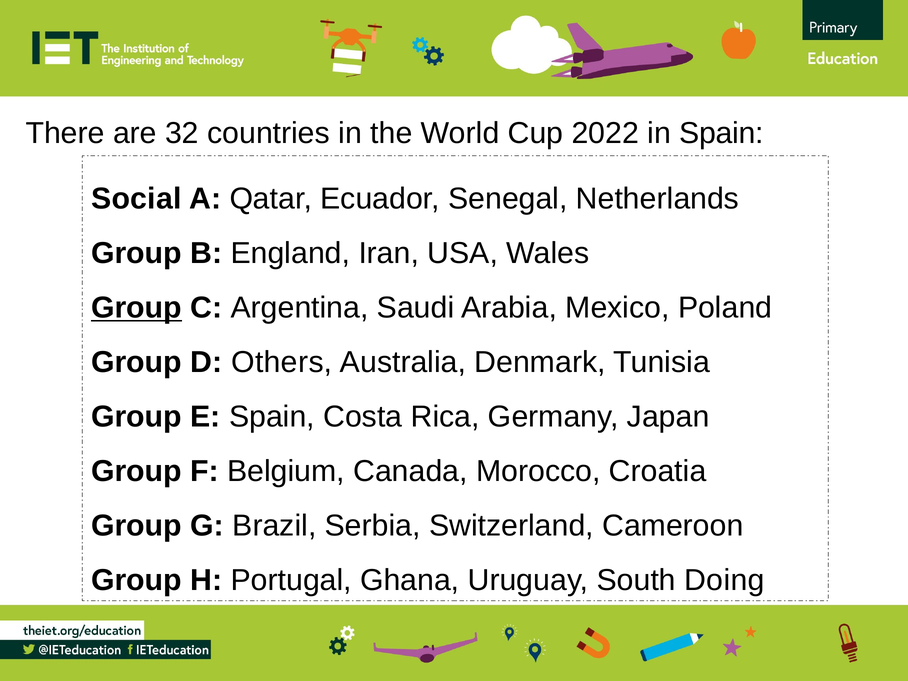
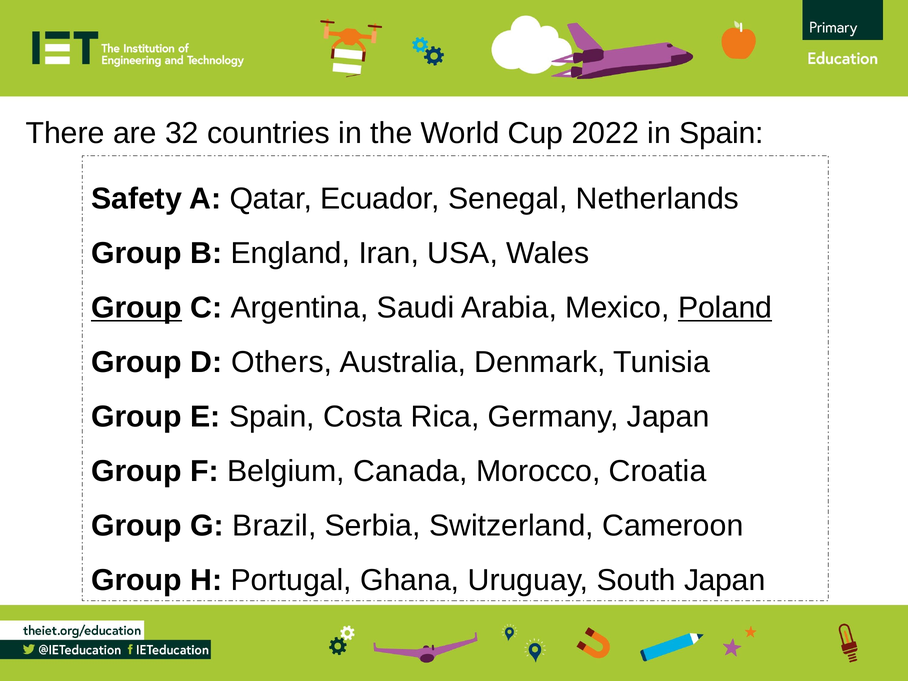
Social: Social -> Safety (137, 199)
Poland underline: none -> present (725, 308)
South Doing: Doing -> Japan (725, 580)
